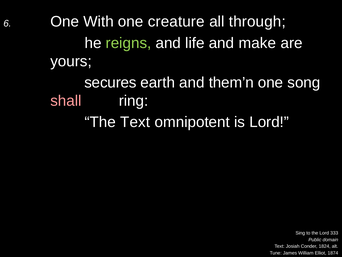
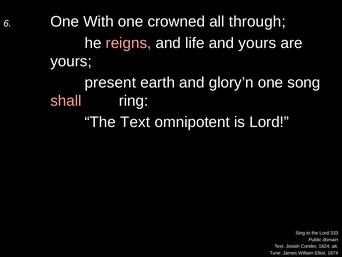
creature: creature -> crowned (176, 22)
reigns colour: light green -> pink (129, 43)
and make: make -> yours (257, 43)
secures: secures -> present (110, 82)
them’n: them’n -> glory’n (231, 82)
